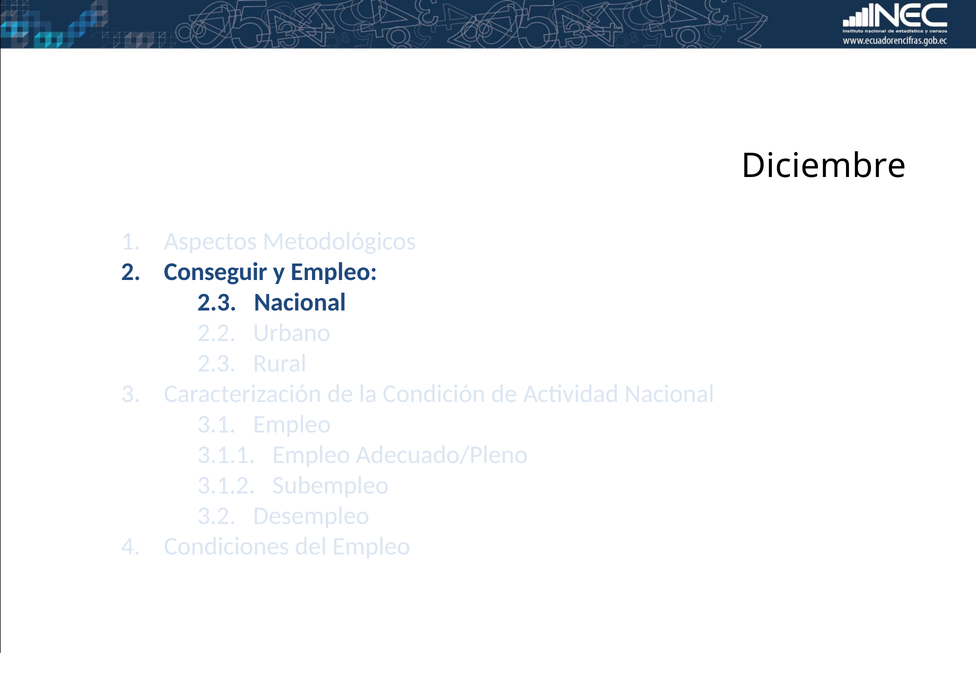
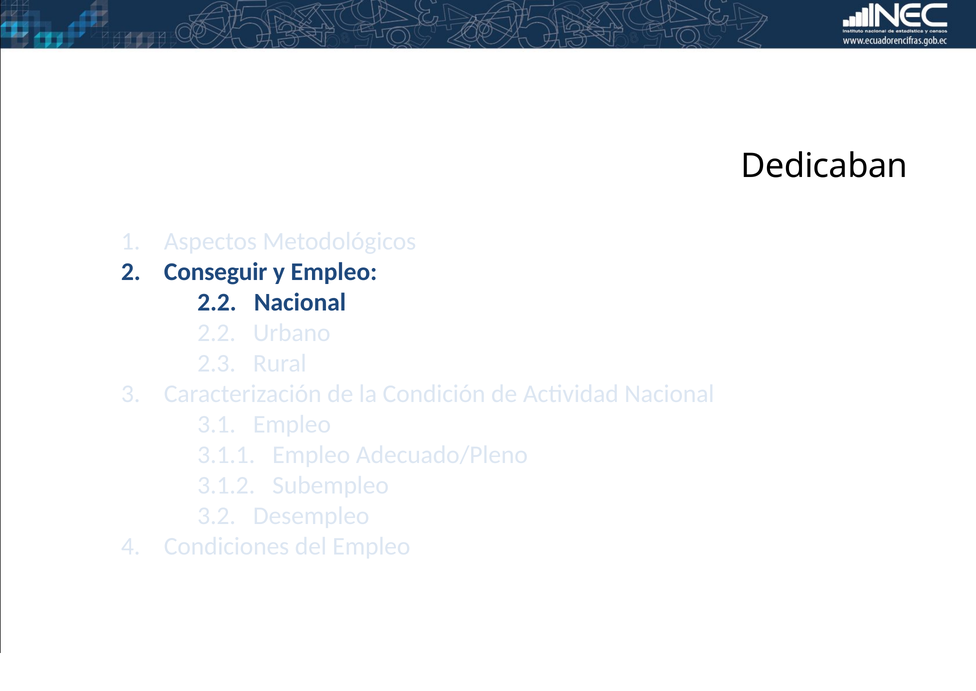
Diciembre: Diciembre -> Dedicaban (824, 166)
2.3: 2.3 -> 2.2 (217, 302)
